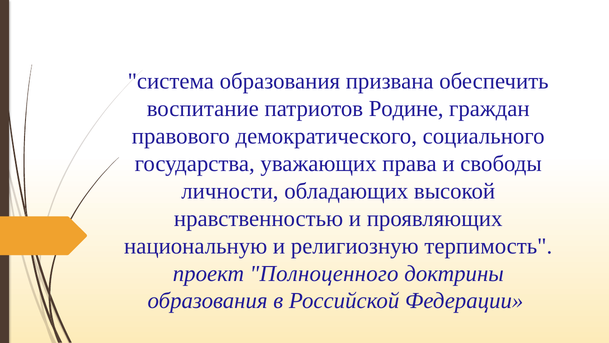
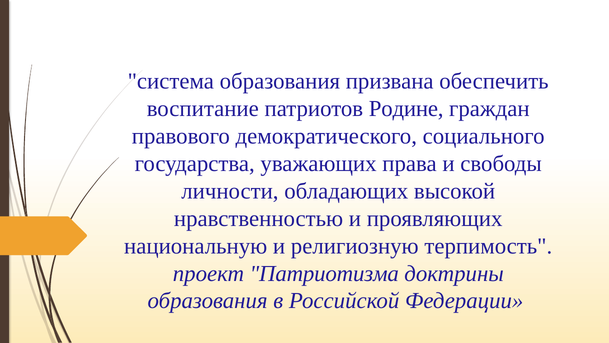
Полноценного: Полноценного -> Патриотизма (324, 273)
